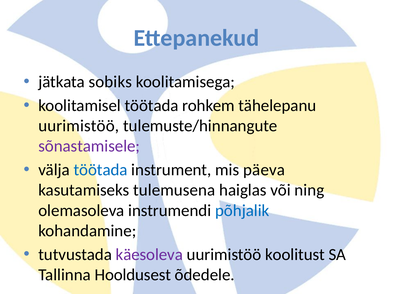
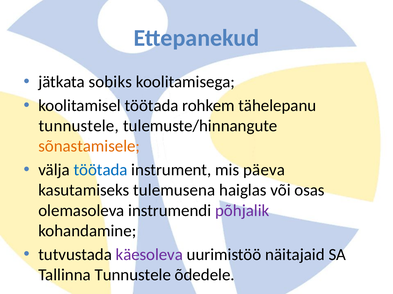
uurimistöö: uurimistöö -> tunnustele (79, 126)
sõnastamisele colour: purple -> orange (89, 147)
ning: ning -> osas (309, 191)
põhjalik colour: blue -> purple (242, 211)
koolitust: koolitust -> näitajaid (295, 255)
Tallinna Hooldusest: Hooldusest -> Tunnustele (133, 275)
